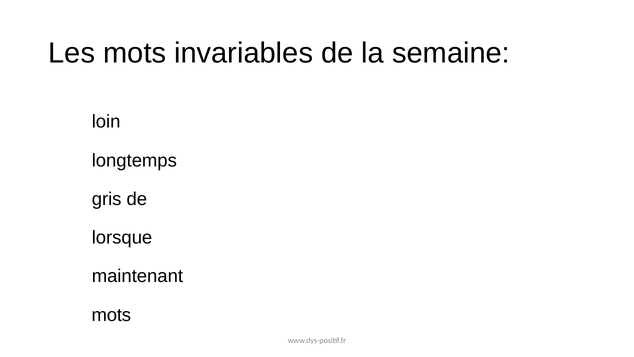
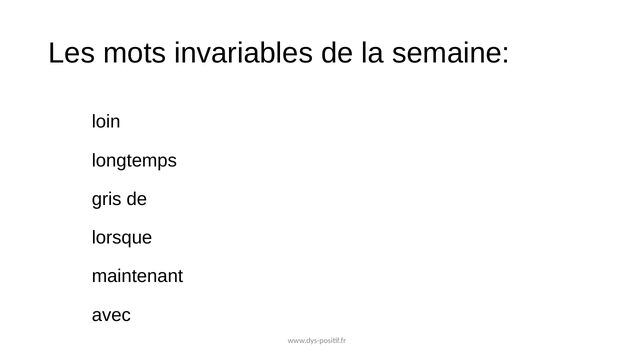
mots: mots -> avec (111, 315)
